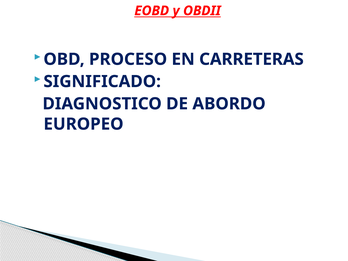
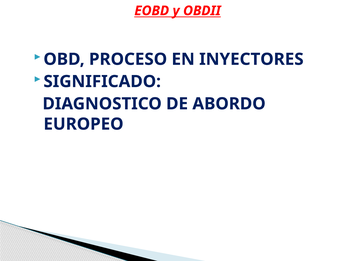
CARRETERAS: CARRETERAS -> INYECTORES (251, 59)
